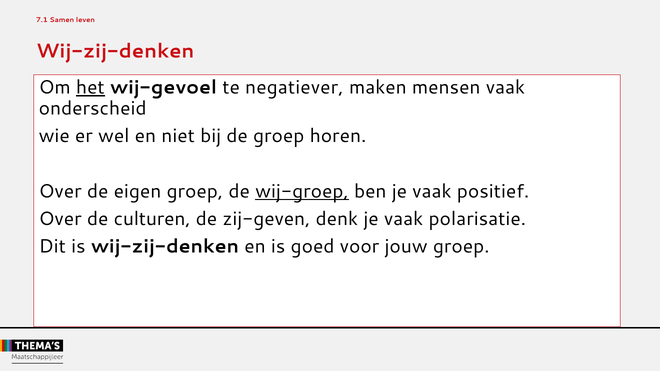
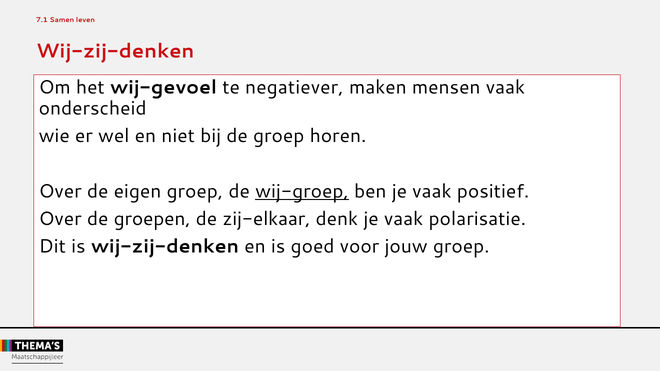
het underline: present -> none (90, 87)
culturen: culturen -> groepen (152, 219)
zij-geven: zij-geven -> zij-elkaar (266, 219)
